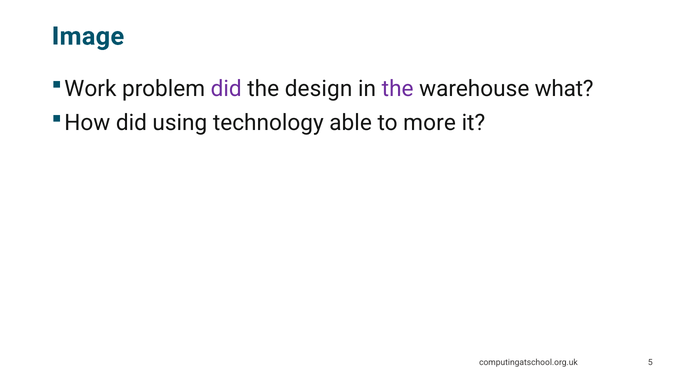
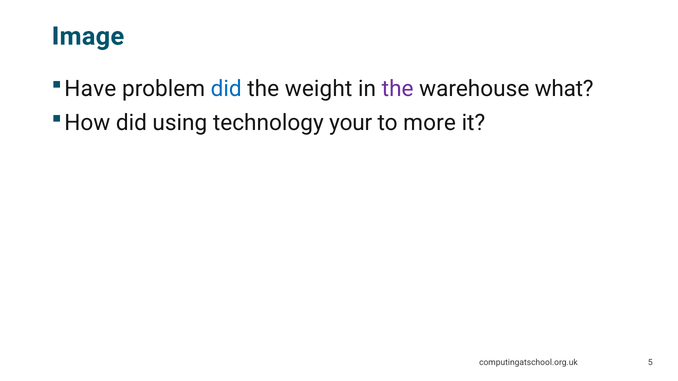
Work: Work -> Have (90, 89)
did colour: purple -> blue (226, 89)
design: design -> weight (319, 89)
able: able -> your (351, 123)
